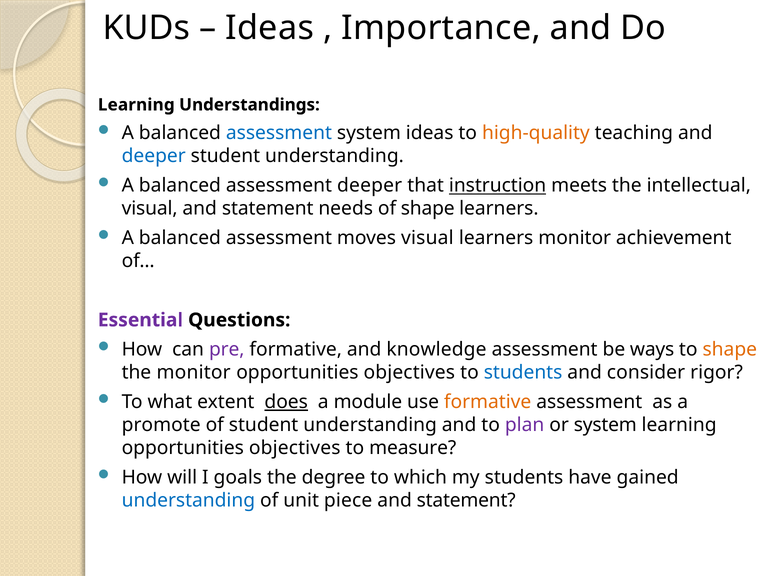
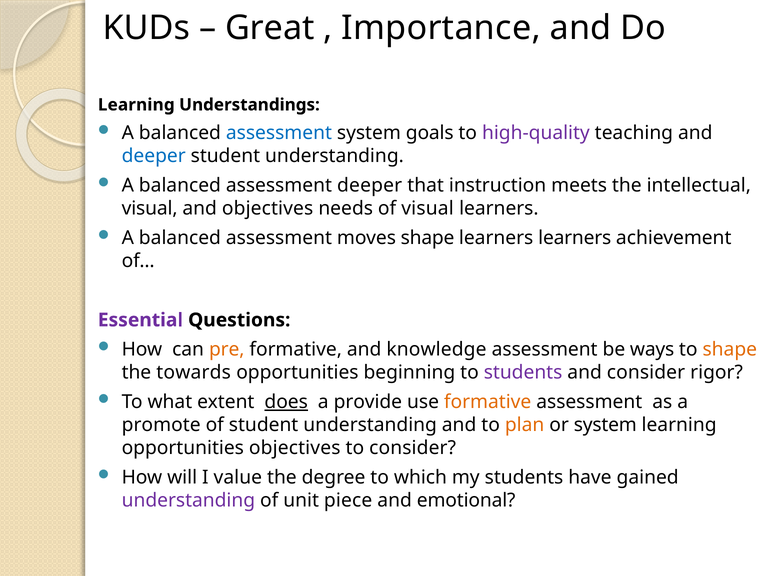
Ideas: Ideas -> Great (270, 28)
system ideas: ideas -> goals (430, 133)
high-quality colour: orange -> purple (536, 133)
instruction underline: present -> none (498, 186)
statement: statement -> objectives (268, 209)
of shape: shape -> visual (428, 209)
moves visual: visual -> shape (428, 238)
learners monitor: monitor -> learners (575, 238)
pre colour: purple -> orange (227, 350)
the monitor: monitor -> towards (194, 373)
objectives: objectives -> beginning (409, 373)
students colour: blue -> purple (523, 373)
module: module -> provide (368, 402)
plan colour: purple -> orange (525, 426)
to measure: measure -> consider (413, 449)
goals: goals -> value (238, 478)
understanding colour: blue -> purple (188, 501)
statement: statement -> emotional (466, 501)
